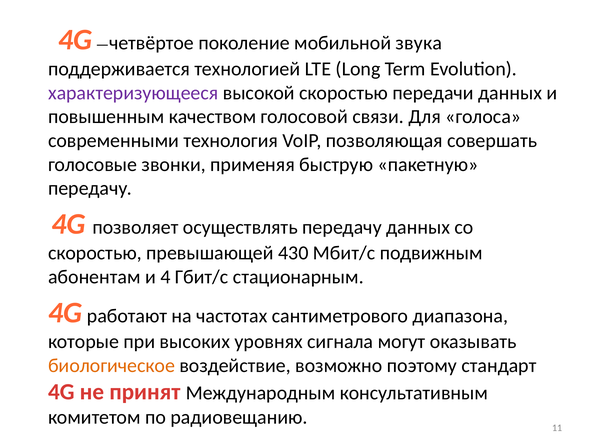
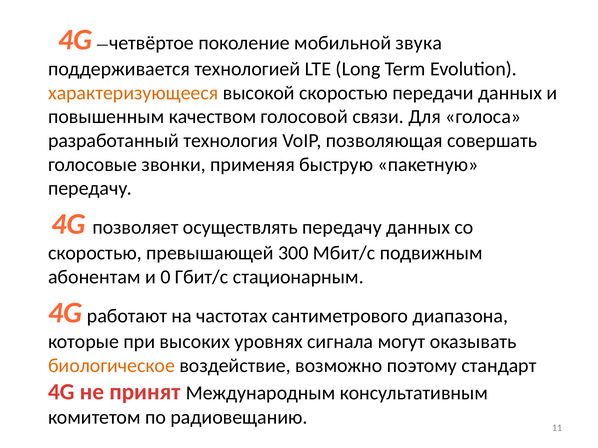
характеризующееся colour: purple -> orange (133, 93)
современными: современными -> разработанный (114, 141)
430: 430 -> 300 (293, 253)
4: 4 -> 0 (165, 277)
